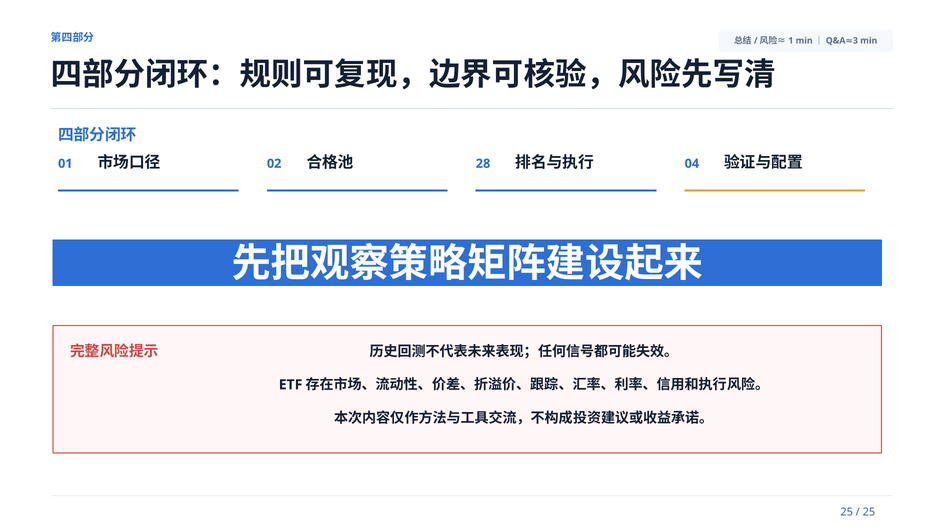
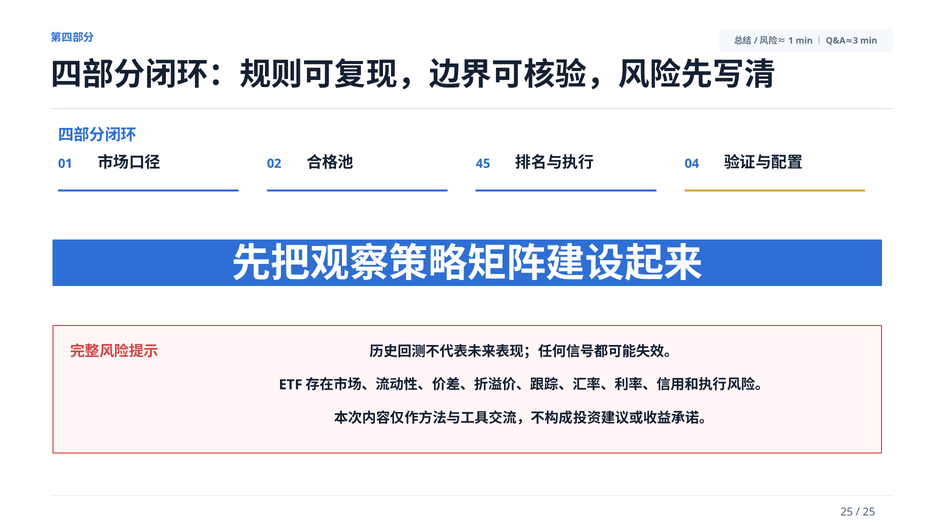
28: 28 -> 45 (483, 164)
